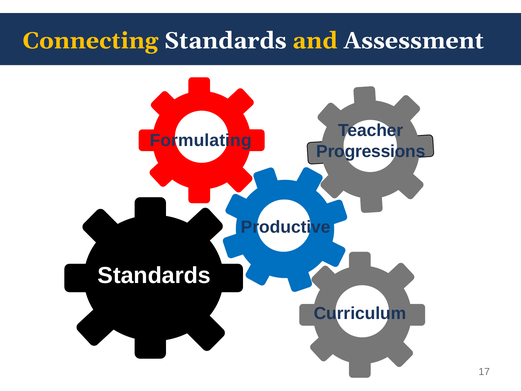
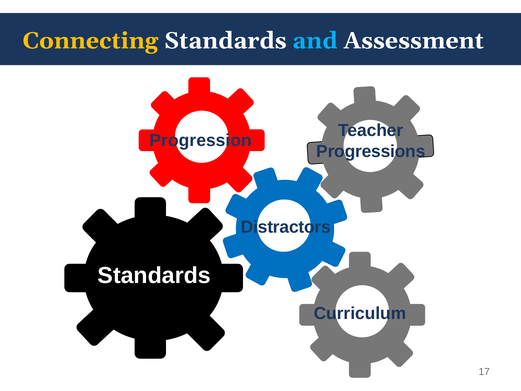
and colour: yellow -> light blue (315, 41)
Formulating: Formulating -> Progression (201, 140)
Productive: Productive -> Distractors (286, 227)
